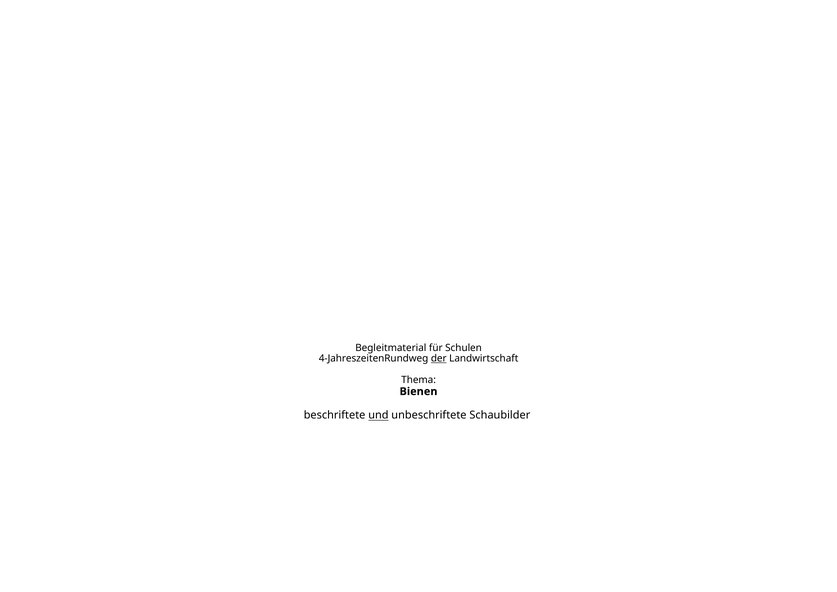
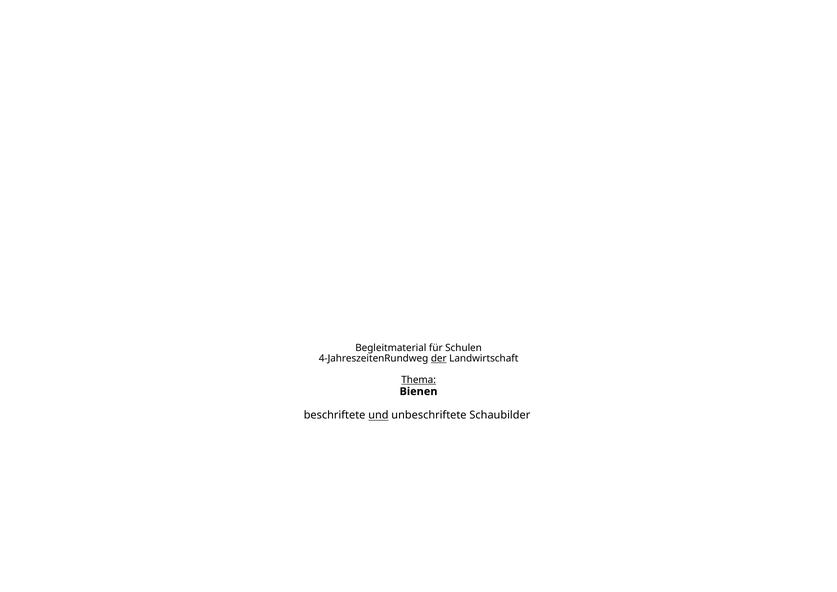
Thema underline: none -> present (419, 380)
